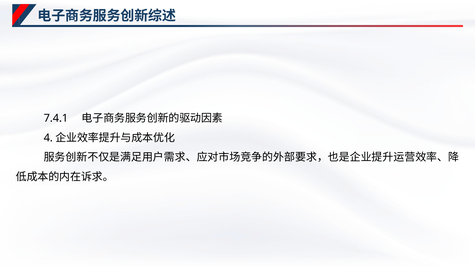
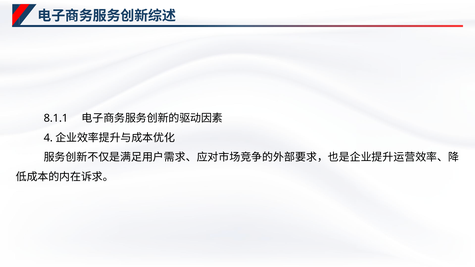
7.4.1: 7.4.1 -> 8.1.1 (56, 118)
